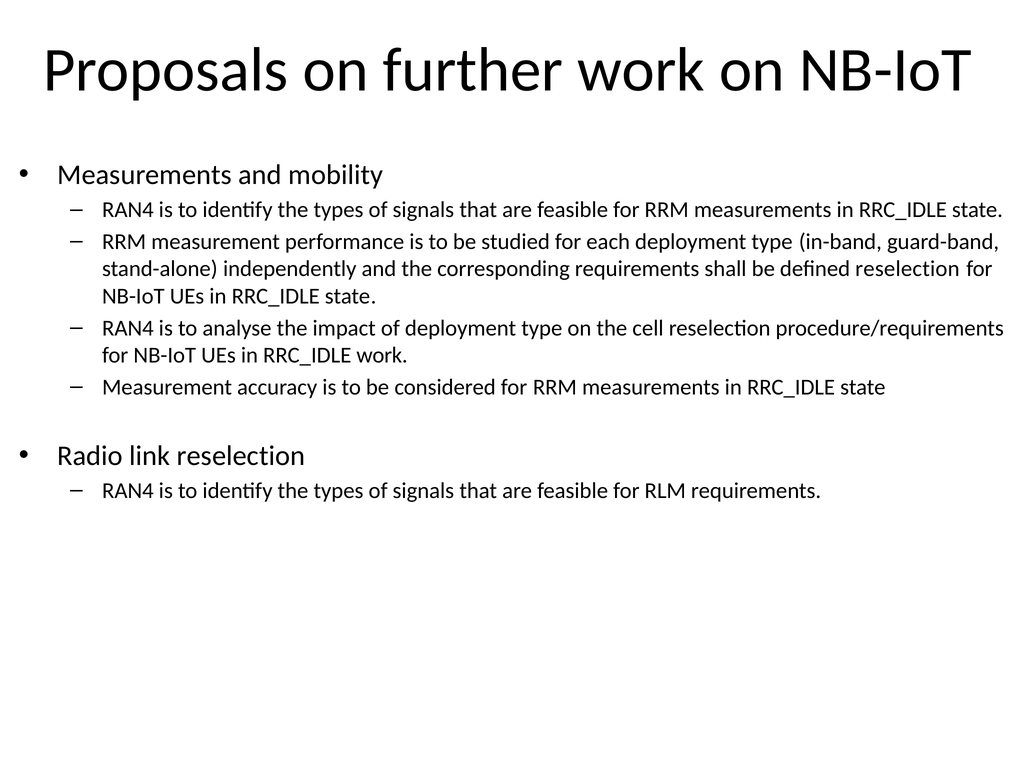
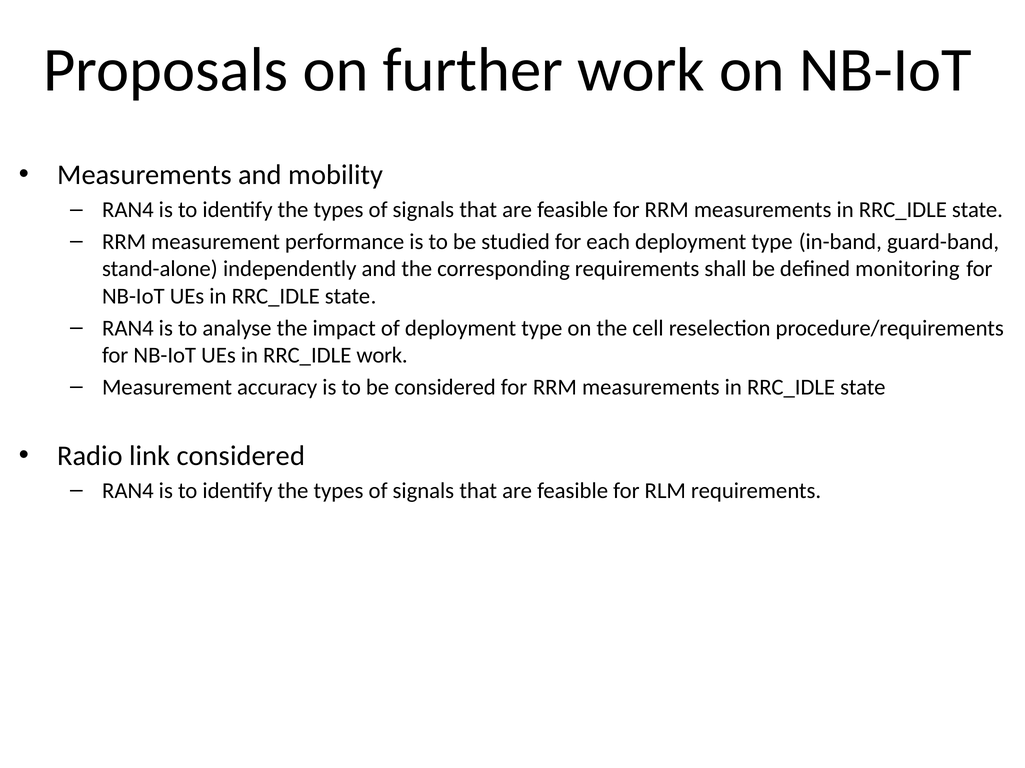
defined reselection: reselection -> monitoring (907, 269)
link reselection: reselection -> considered (241, 456)
